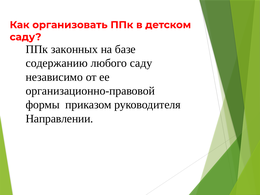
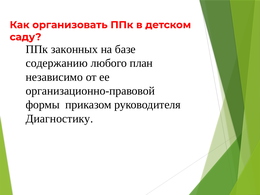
любого саду: саду -> план (141, 63)
Направлении: Направлении -> Диагностику (59, 119)
